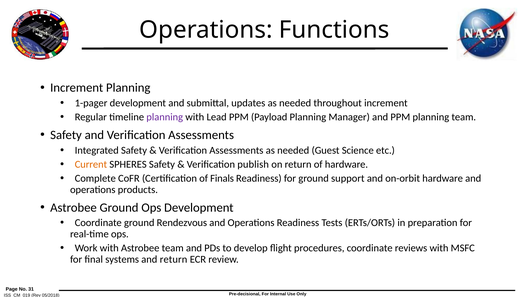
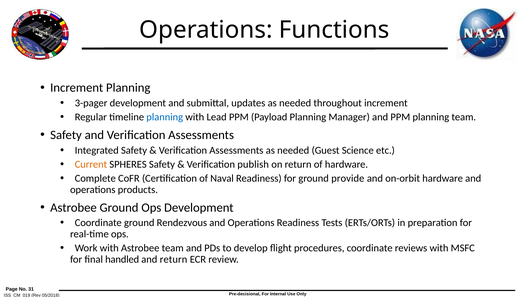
1-pager: 1-pager -> 3-pager (91, 103)
planning colour: purple -> blue (165, 117)
Finals: Finals -> Naval (222, 179)
support: support -> provide (348, 179)
systems: systems -> handled (122, 260)
